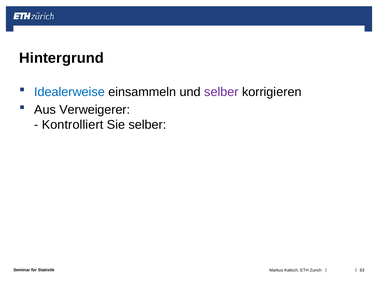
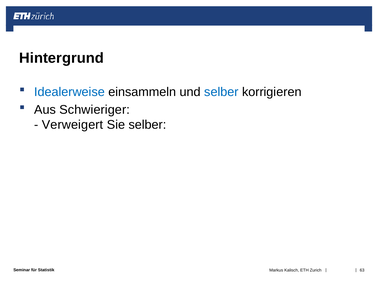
selber colour: purple -> blue (221, 92)
Verweigerer: Verweigerer -> Schwieriger (95, 110)
Kontrolliert: Kontrolliert -> Verweigert (73, 125)
